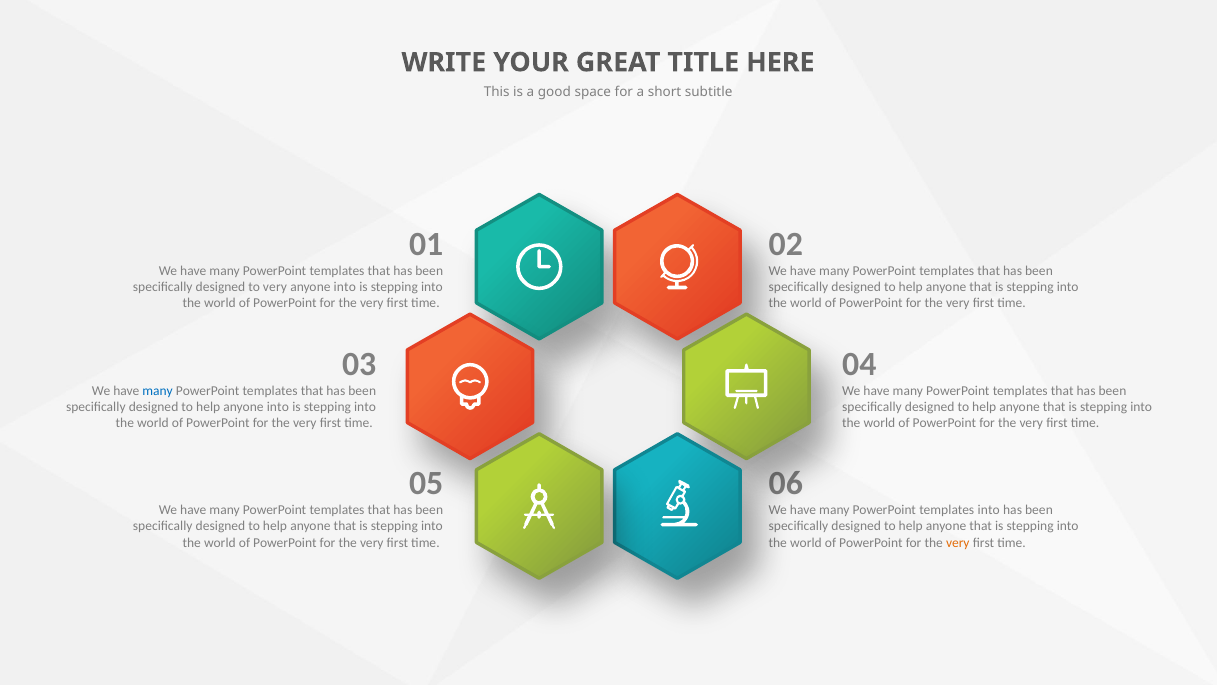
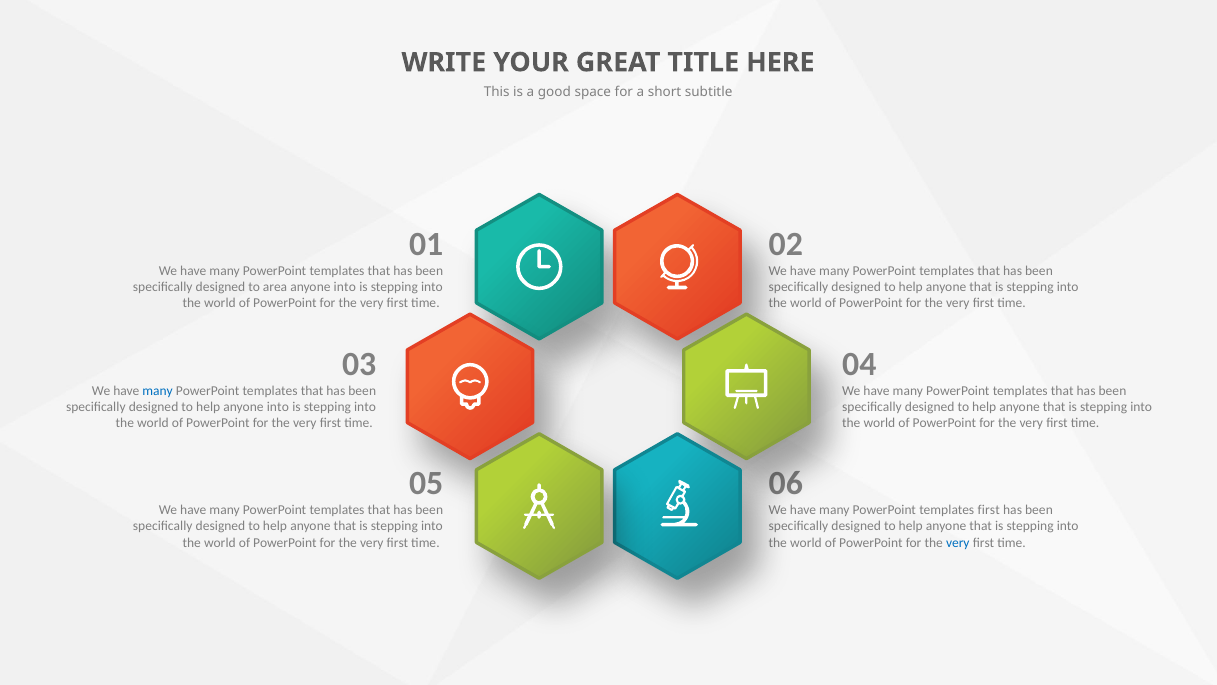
to very: very -> area (275, 287)
templates into: into -> first (989, 510)
very colour: orange -> blue (958, 542)
